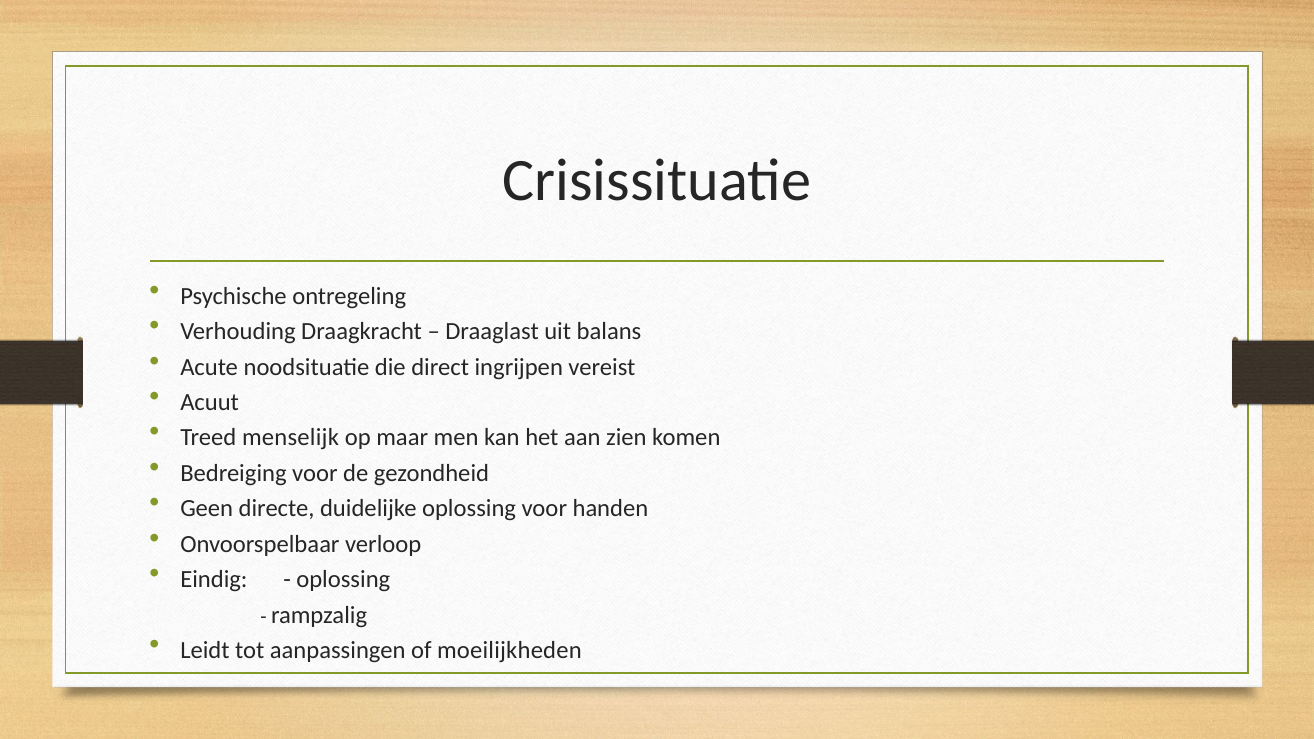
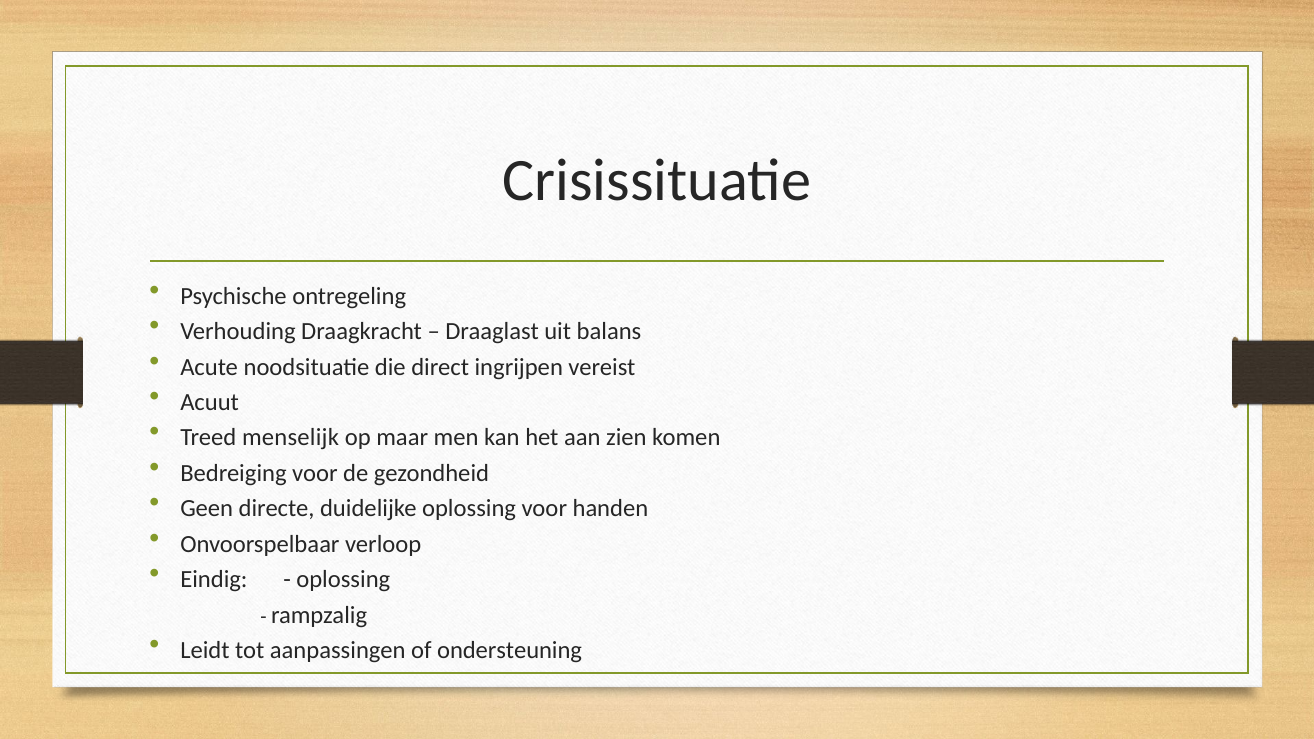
moeilijkheden: moeilijkheden -> ondersteuning (510, 651)
